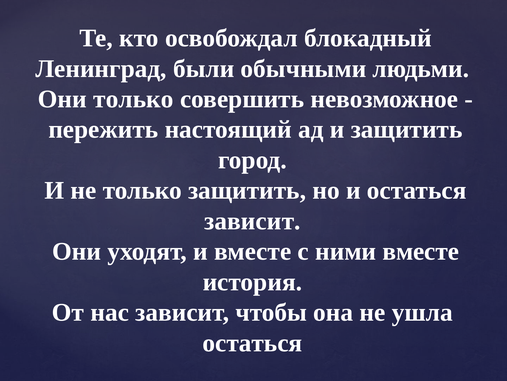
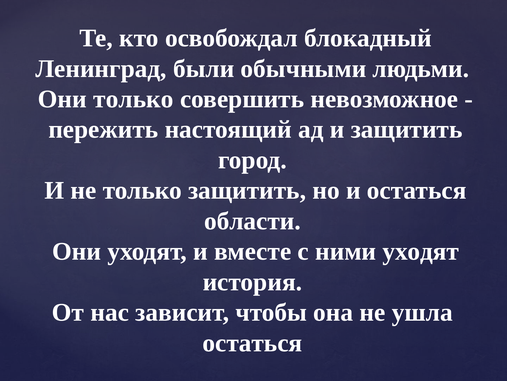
зависит: зависит -> области (252, 221)
ними вместе: вместе -> уходят (421, 251)
